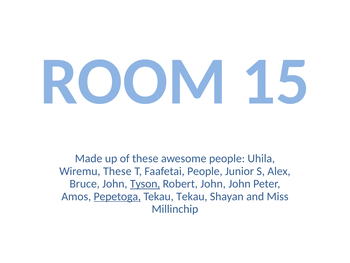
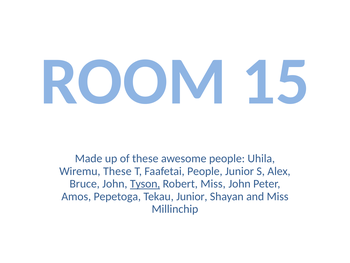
Robert John: John -> Miss (213, 184)
Pepetoga underline: present -> none (117, 196)
Tekau Tekau: Tekau -> Junior (192, 196)
